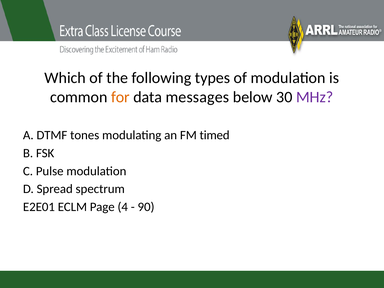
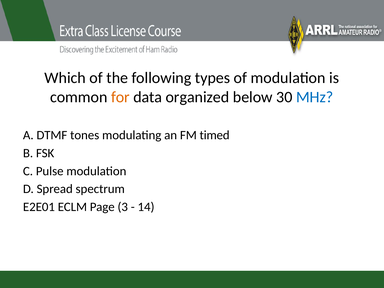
messages: messages -> organized (197, 97)
MHz colour: purple -> blue (315, 97)
4: 4 -> 3 (123, 207)
90: 90 -> 14 (146, 207)
